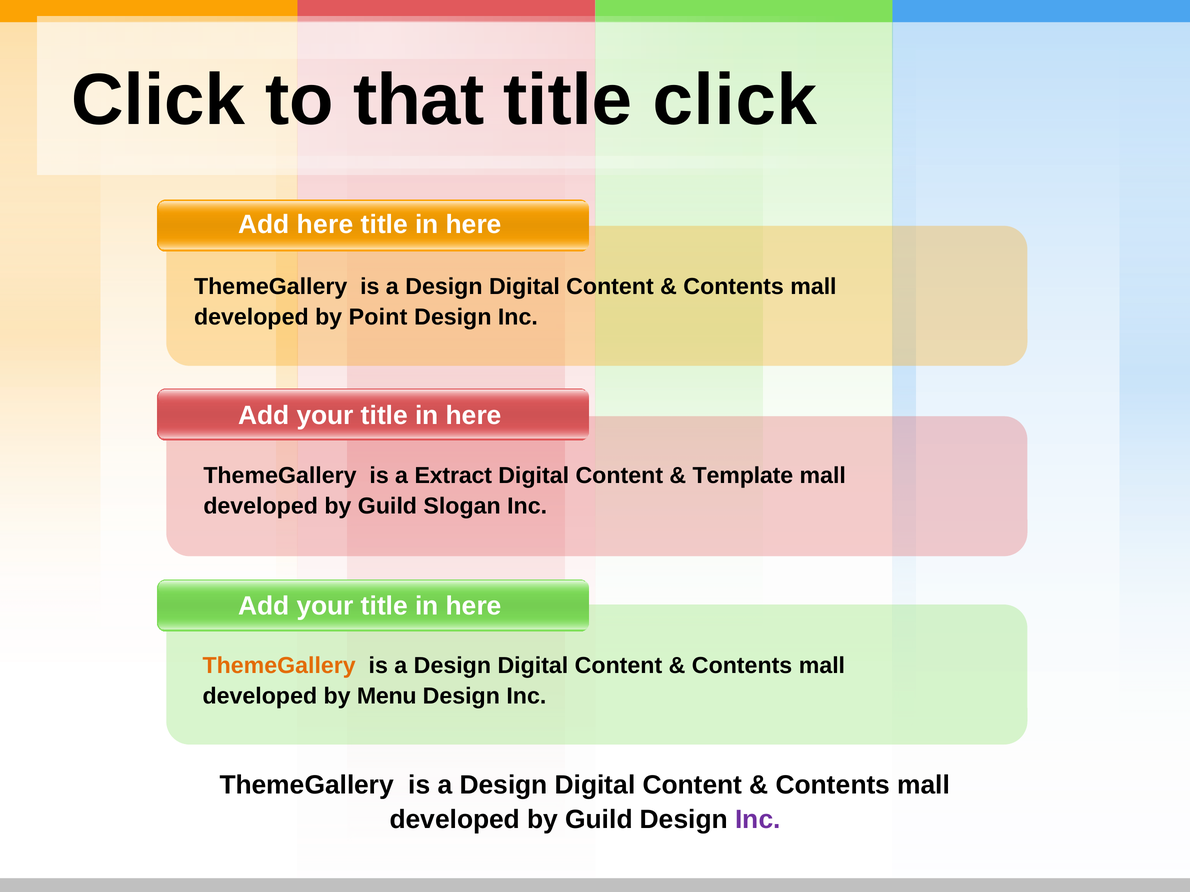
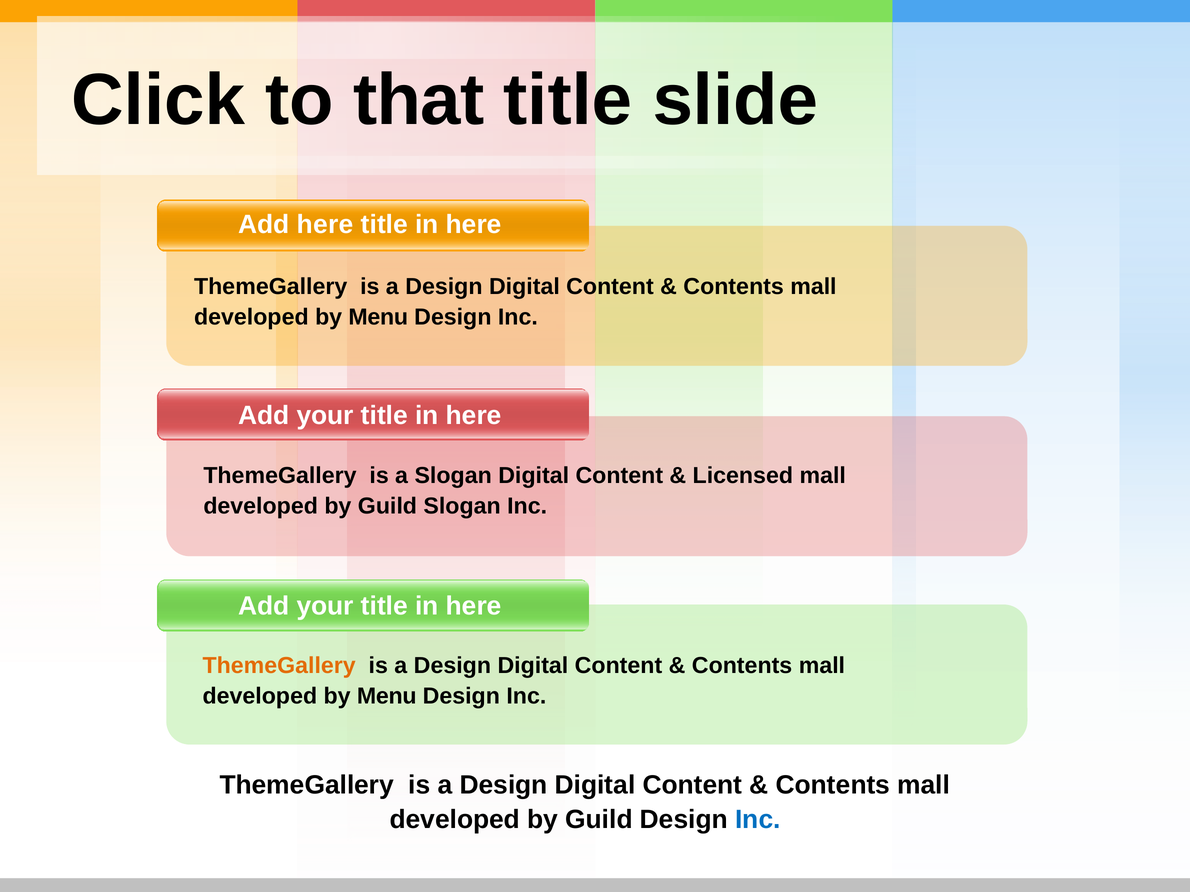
title click: click -> slide (735, 100)
Point: Point -> Menu (378, 317)
a Extract: Extract -> Slogan (453, 476)
Template: Template -> Licensed (743, 476)
Inc colour: purple -> blue (758, 820)
